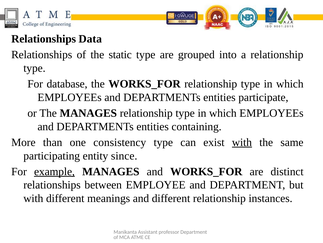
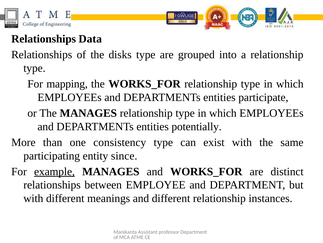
static: static -> disks (120, 54)
database: database -> mapping (67, 84)
containing: containing -> potentially (197, 126)
with underline: present -> none (242, 142)
